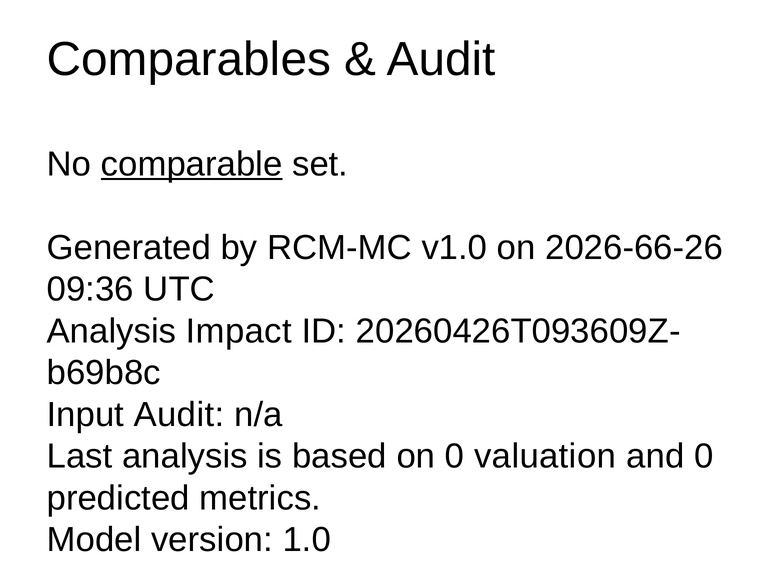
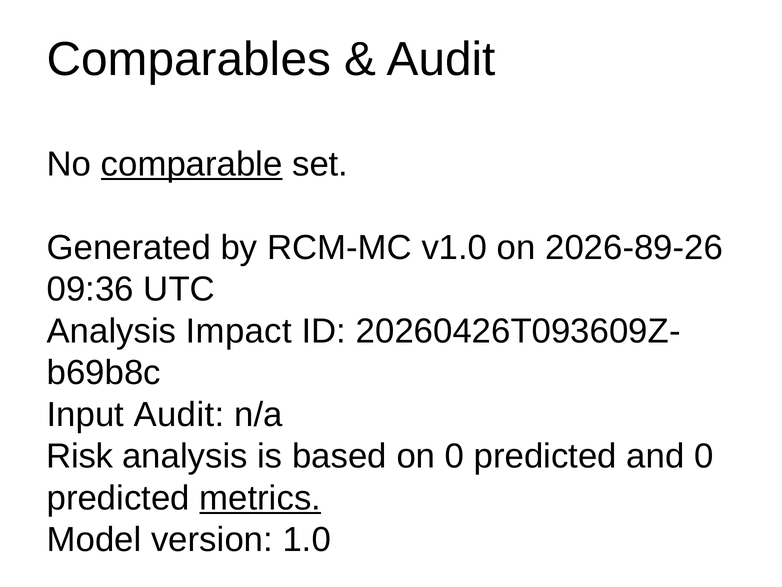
2026-66-26: 2026-66-26 -> 2026-89-26 (634, 247)
Last: Last -> Risk (80, 456)
on 0 valuation: valuation -> predicted (545, 456)
metrics underline: none -> present (260, 498)
